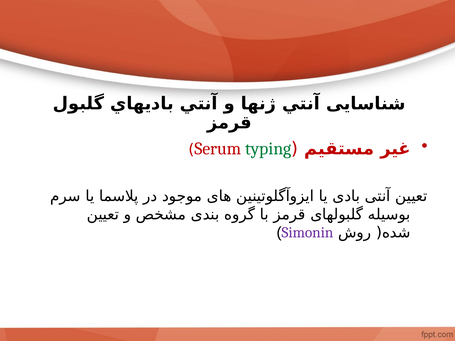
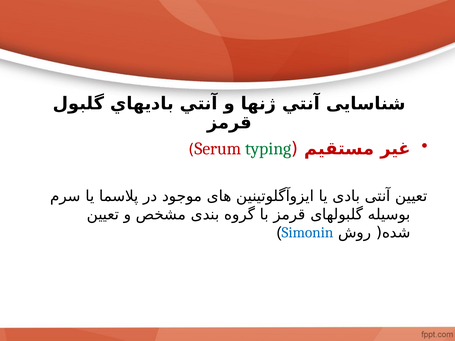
Simonin colour: purple -> blue (307, 233)
